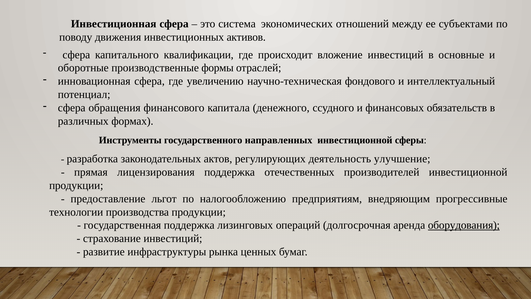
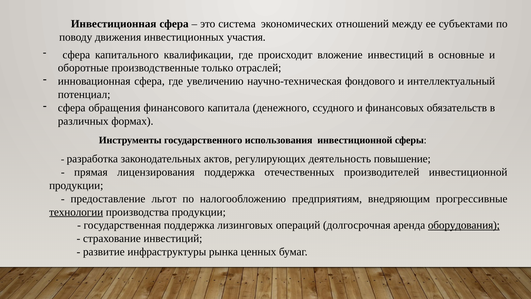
активов: активов -> участия (246, 37)
формы: формы -> только (217, 68)
направленных: направленных -> использования (279, 140)
улучшение: улучшение -> повышение (402, 159)
технологии underline: none -> present (76, 212)
